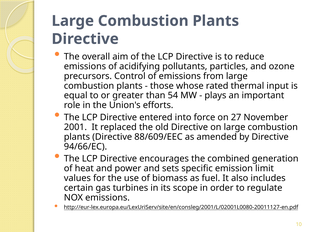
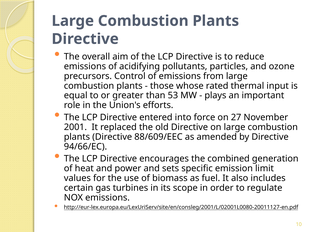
54: 54 -> 53 (173, 95)
